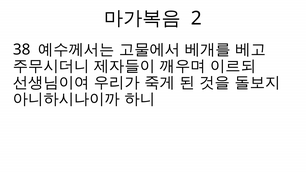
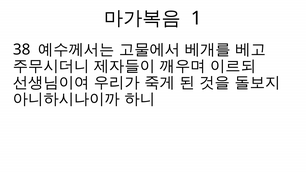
2: 2 -> 1 (196, 18)
